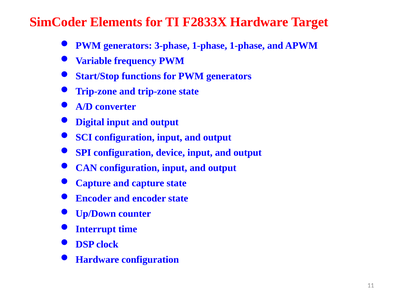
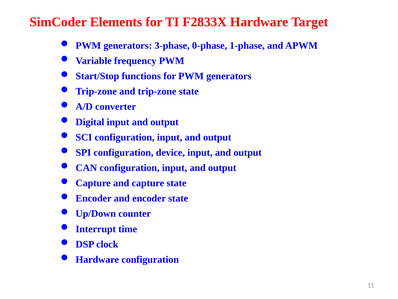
3-phase 1-phase: 1-phase -> 0-phase (210, 45)
